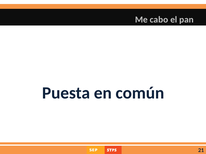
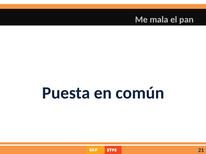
cabo: cabo -> mala (159, 20)
